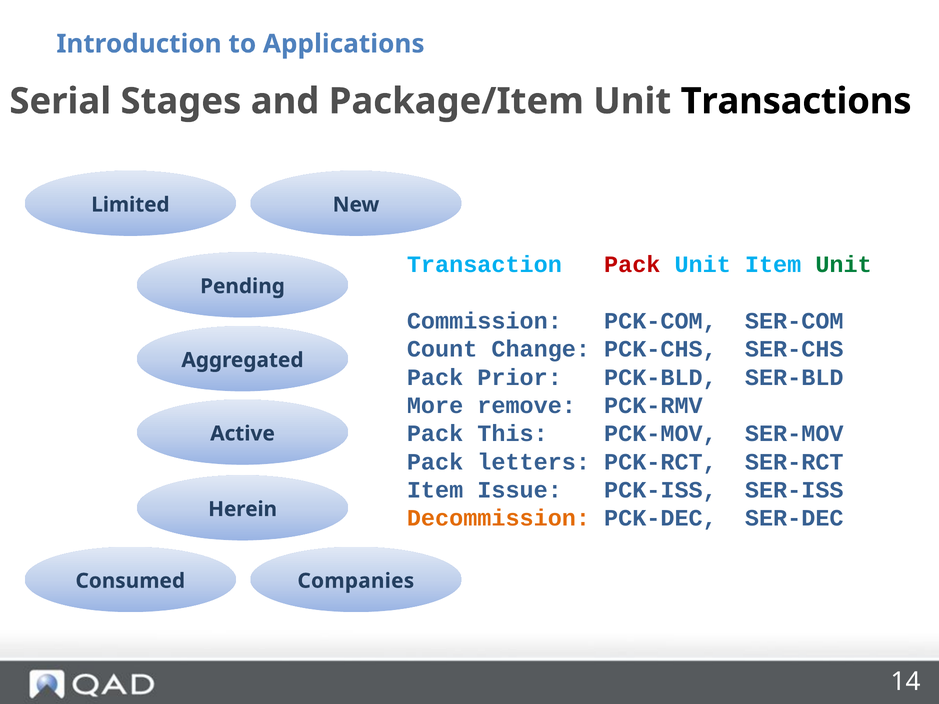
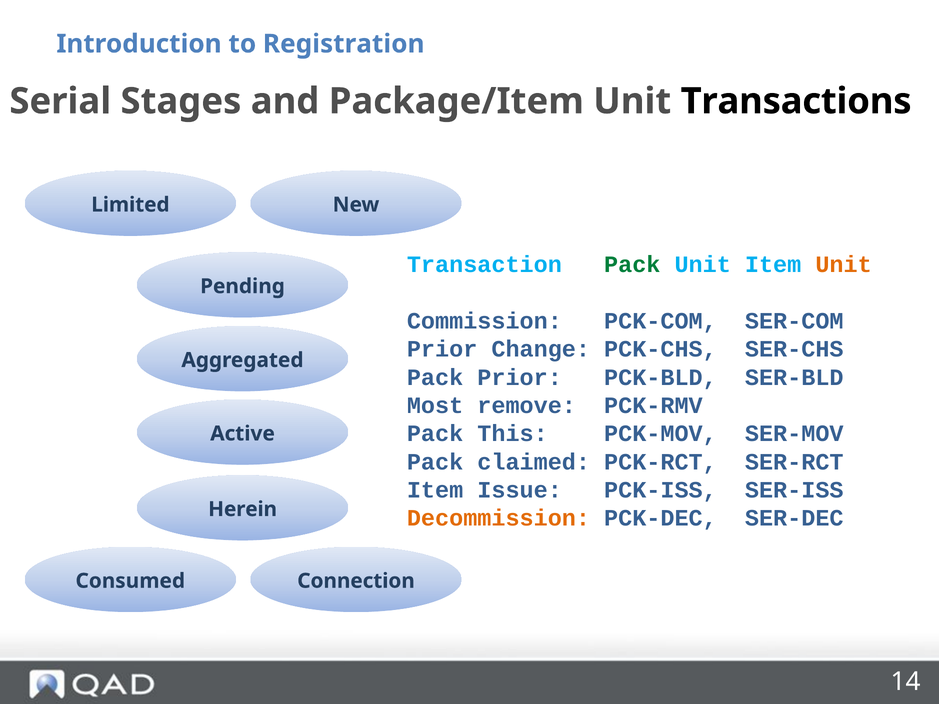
Applications: Applications -> Registration (344, 44)
Pack colour: red -> green (632, 265)
Unit colour: green -> orange (844, 265)
Count: Count -> Prior (442, 349)
More: More -> Most (435, 406)
letters: letters -> claimed (534, 462)
Companies: Companies -> Connection (356, 581)
